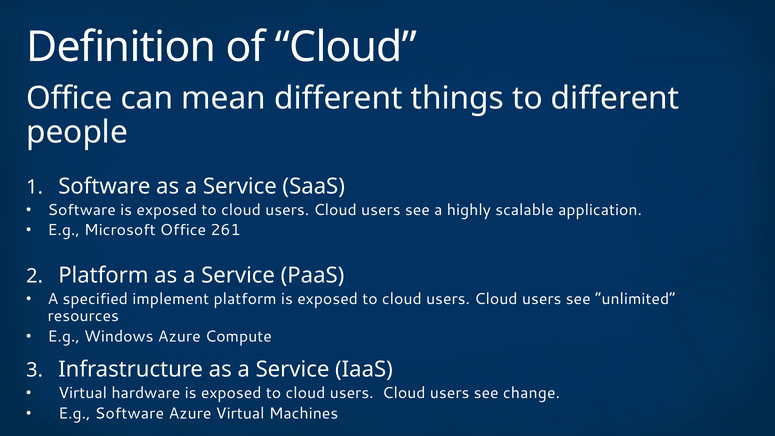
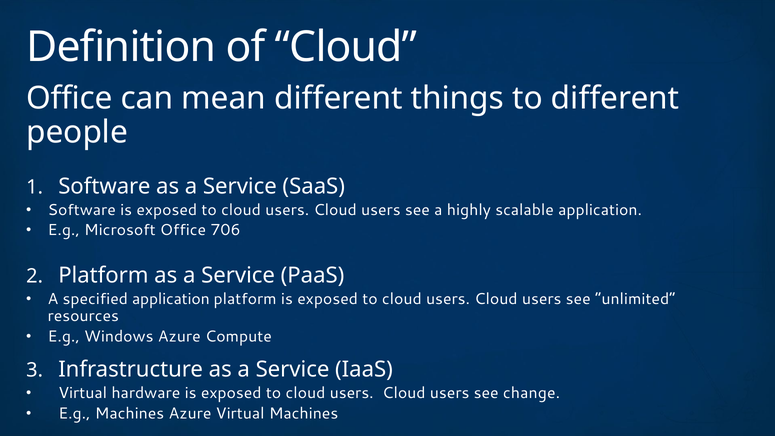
261: 261 -> 706 (225, 230)
specified implement: implement -> application (171, 299)
E.g Software: Software -> Machines (130, 413)
